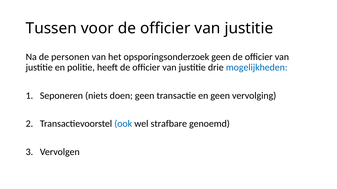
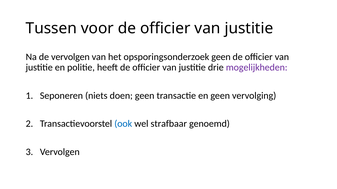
de personen: personen -> vervolgen (70, 57)
mogelijkheden colour: blue -> purple (257, 68)
strafbare: strafbare -> strafbaar (169, 124)
